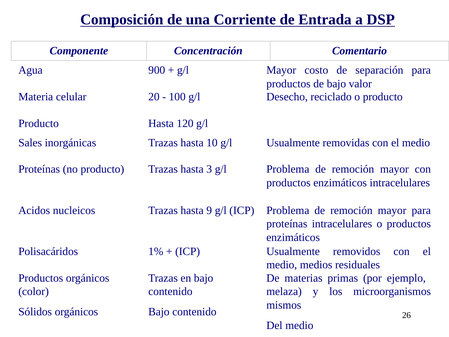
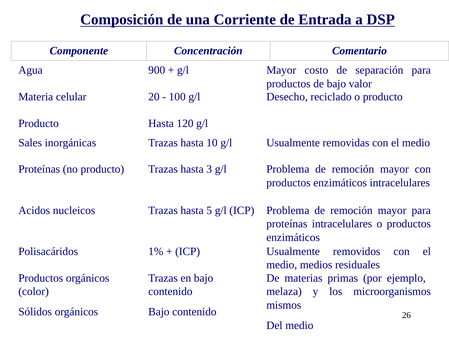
9: 9 -> 5 (209, 210)
